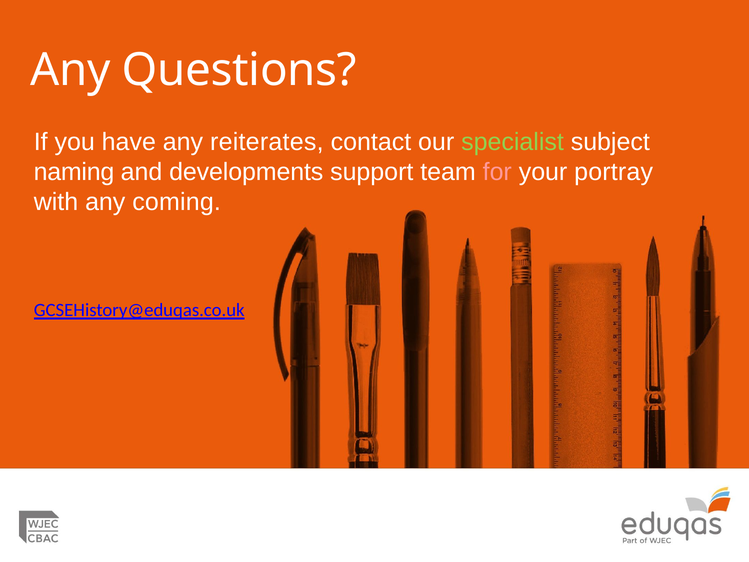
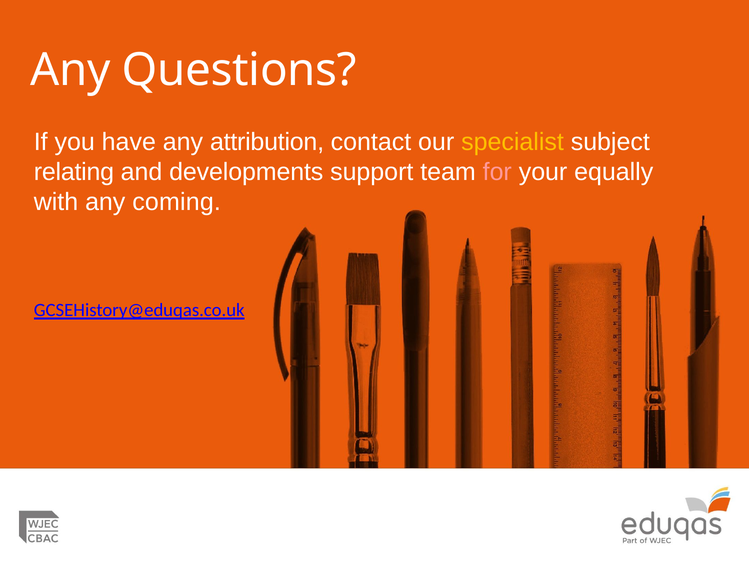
reiterates: reiterates -> attribution (267, 142)
specialist colour: light green -> yellow (512, 142)
naming: naming -> relating (74, 172)
portray: portray -> equally (614, 172)
